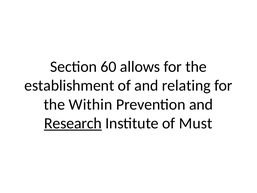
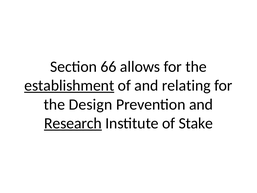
60: 60 -> 66 (108, 67)
establishment underline: none -> present (69, 85)
Within: Within -> Design (91, 104)
Must: Must -> Stake (196, 123)
